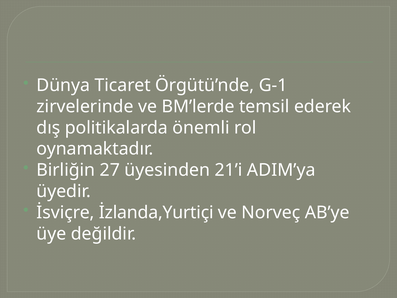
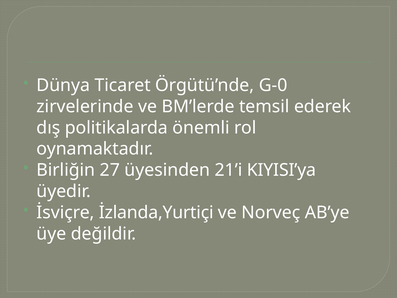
G-1: G-1 -> G-0 (273, 85)
ADIM’ya: ADIM’ya -> KIYISI’ya (281, 170)
